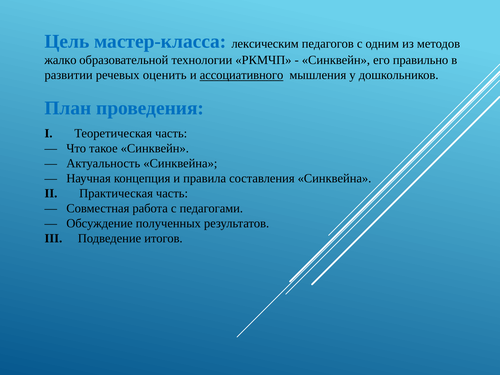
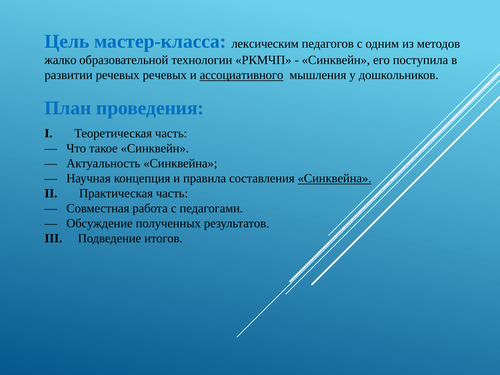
правильно: правильно -> поступила (421, 60)
речевых оценить: оценить -> речевых (165, 75)
Синквейна underline: none -> present (335, 179)
